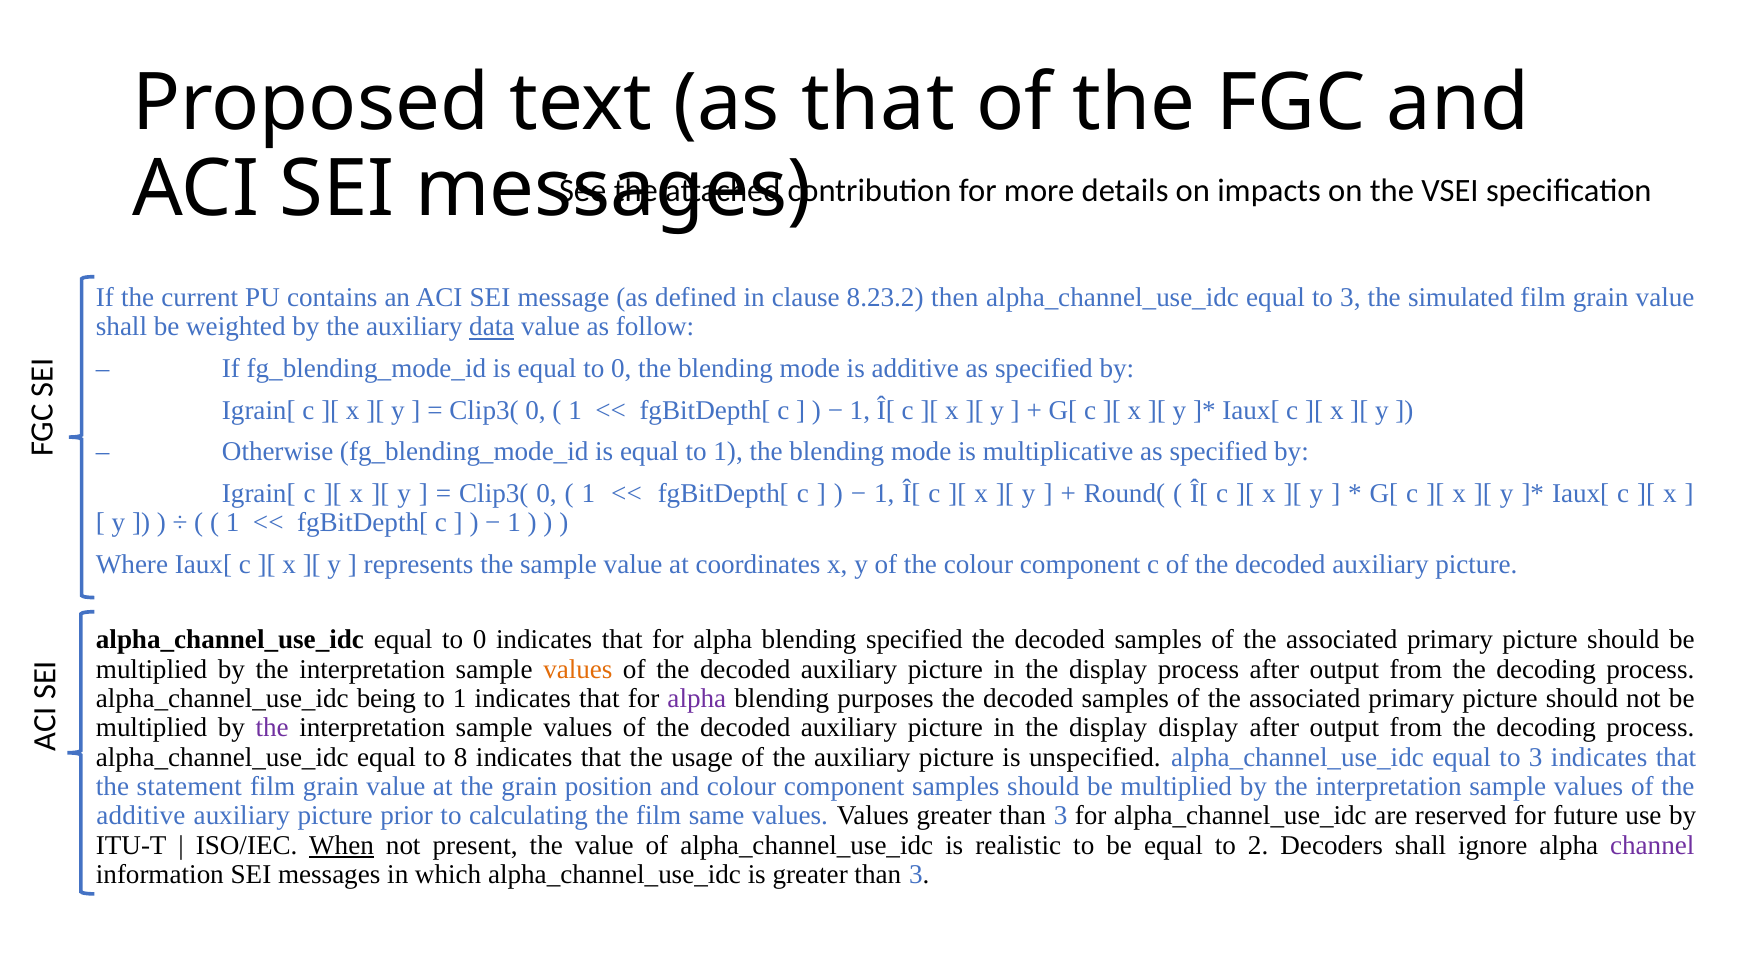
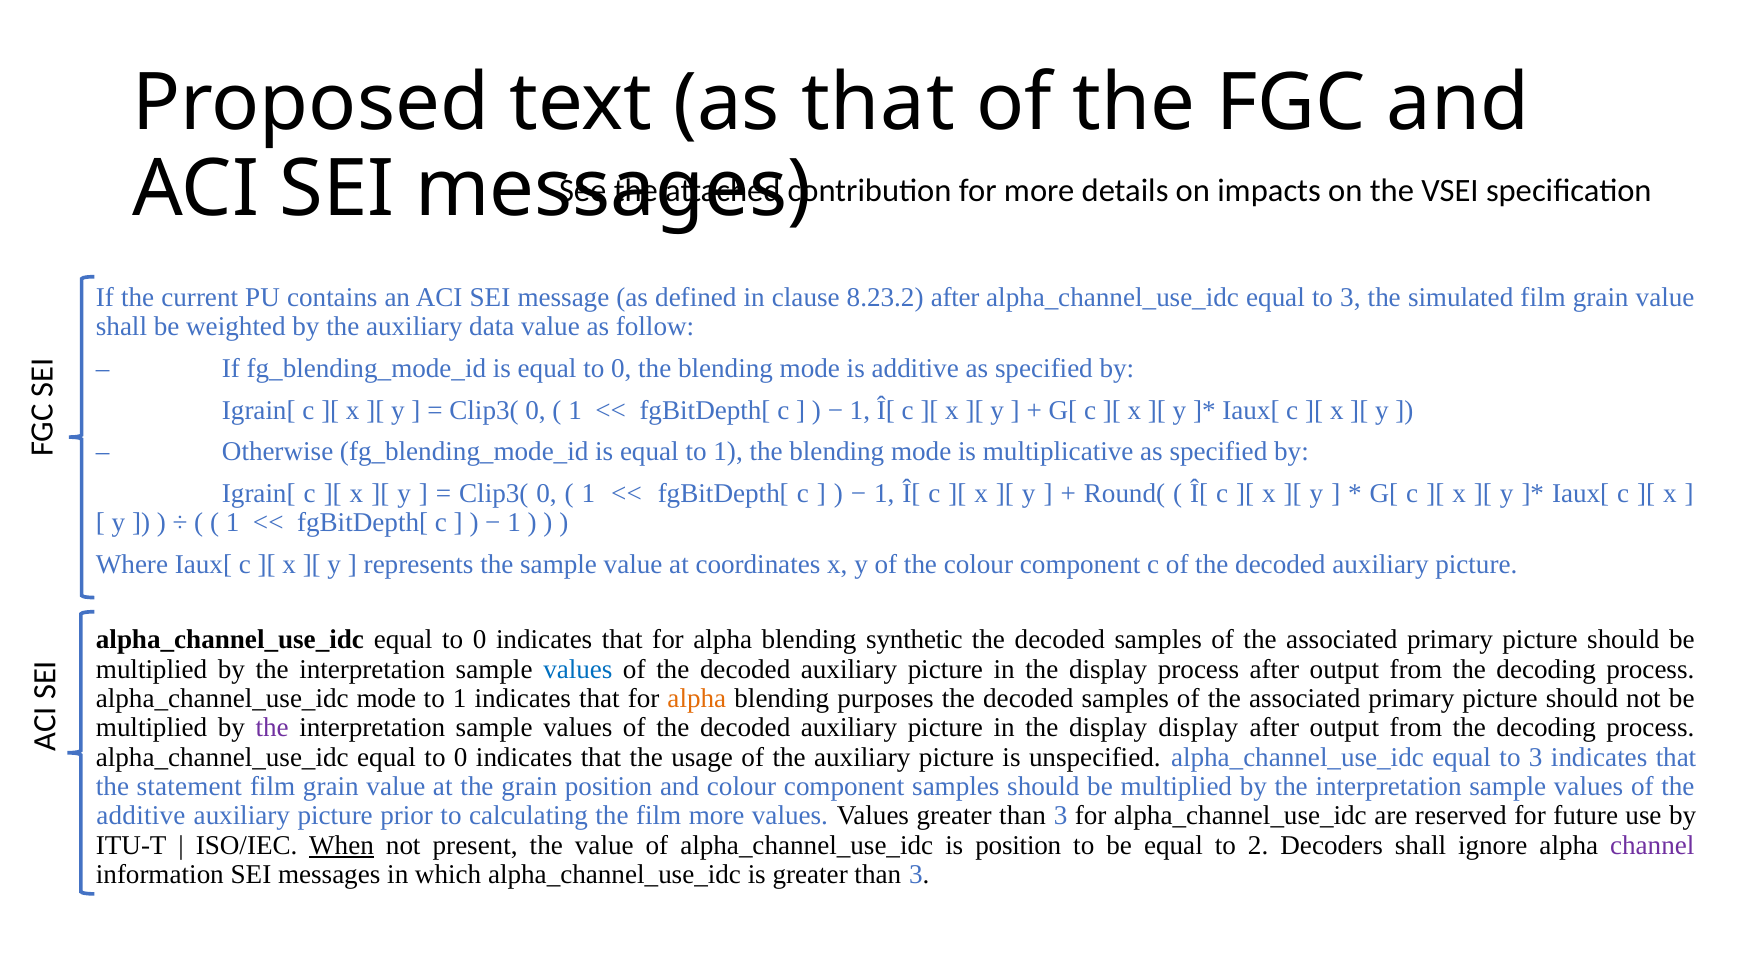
8.23.2 then: then -> after (955, 298)
data underline: present -> none (492, 327)
blending specified: specified -> synthetic (914, 640)
values colour: orange -> blue (578, 669)
alpha_channel_use_idc being: being -> mode (386, 699)
alpha colour: purple -> orange (697, 699)
8: 8 -> 0 (461, 757)
film same: same -> more (717, 816)
is realistic: realistic -> position (1018, 845)
